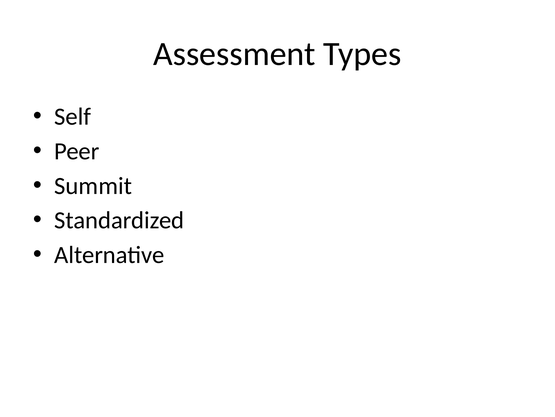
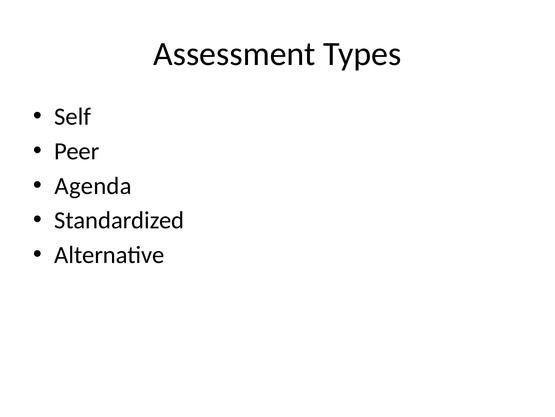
Summit: Summit -> Agenda (93, 186)
